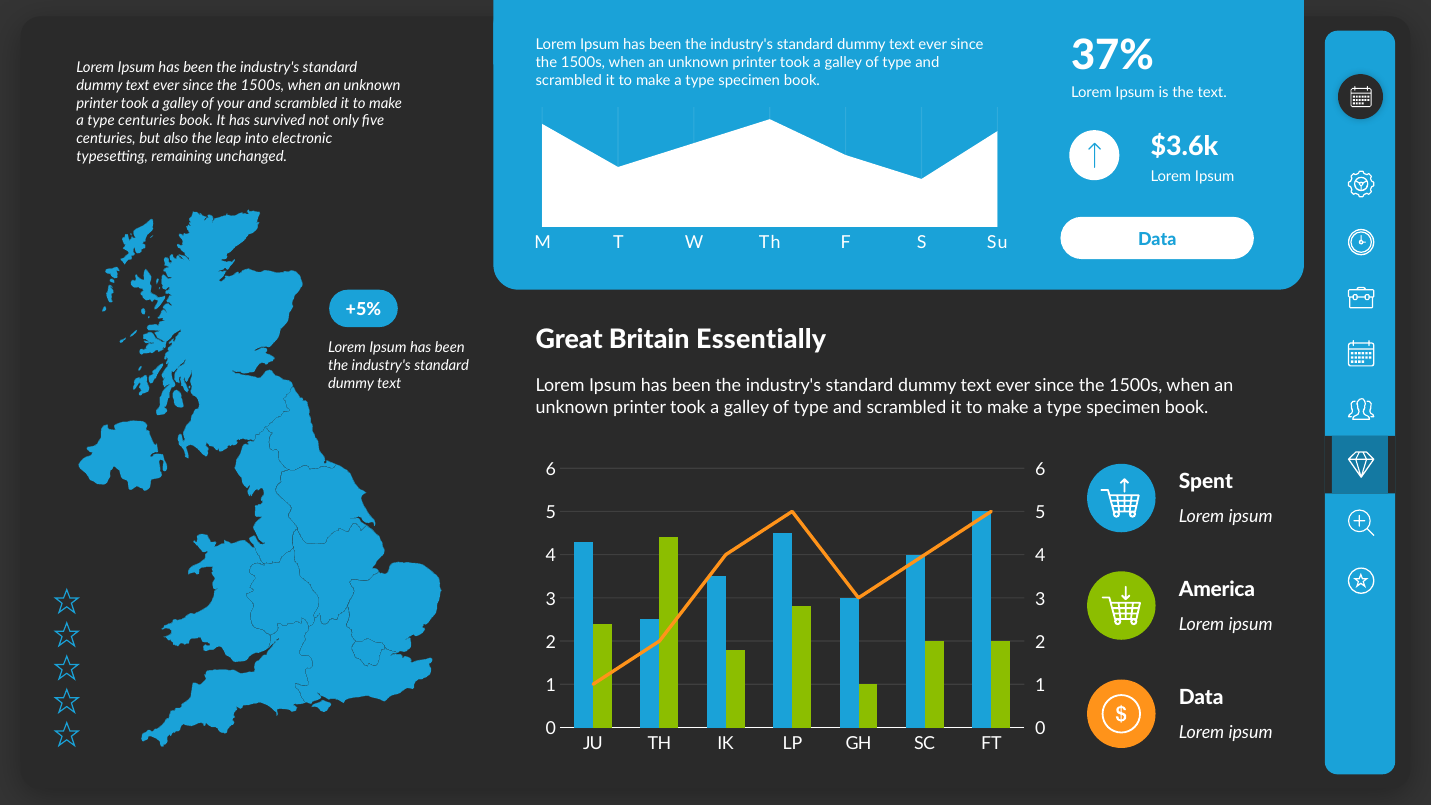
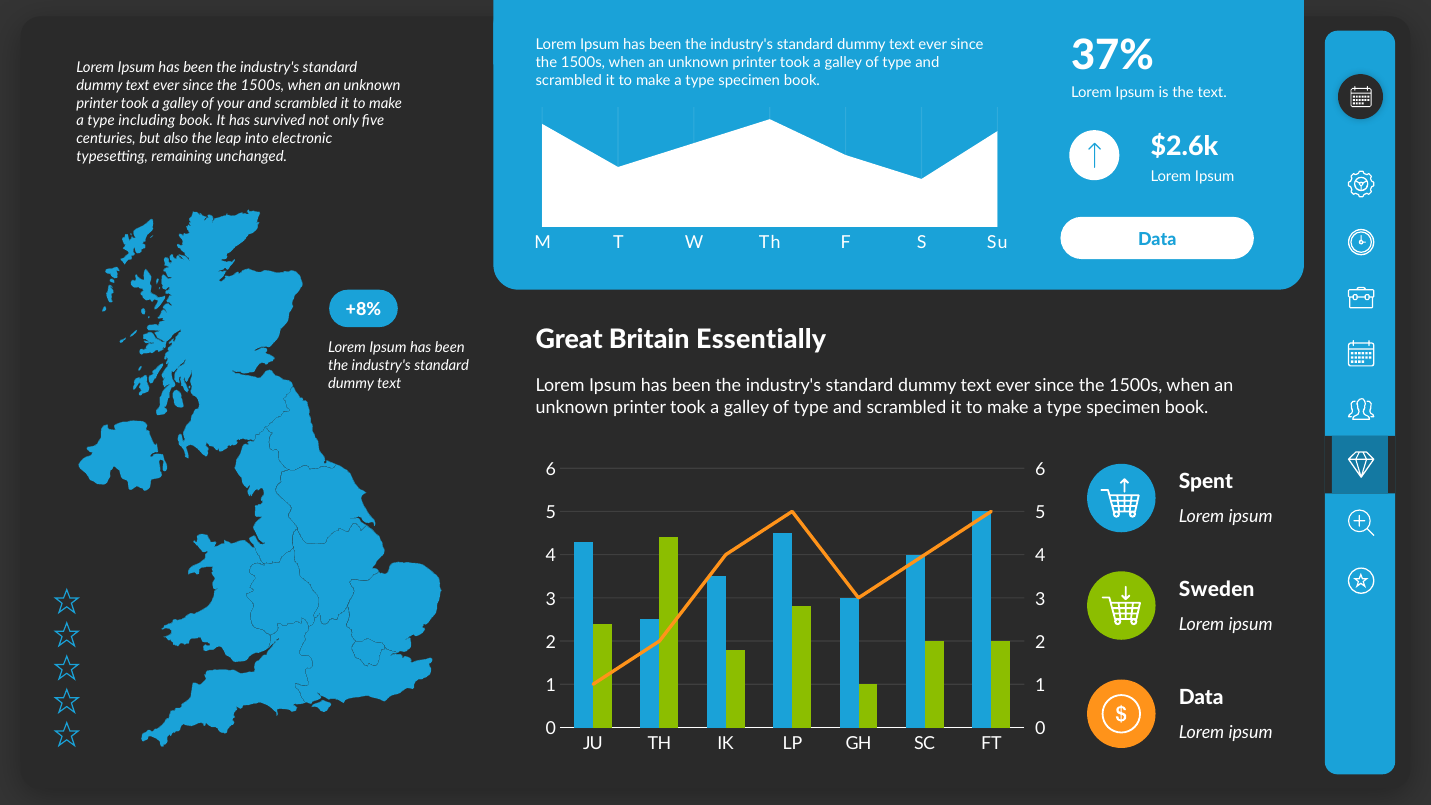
type centuries: centuries -> including (147, 121)
$3.6k: $3.6k -> $2.6k (1184, 147)
+5%: +5% -> +8% (363, 310)
America: America -> Sweden (1217, 589)
